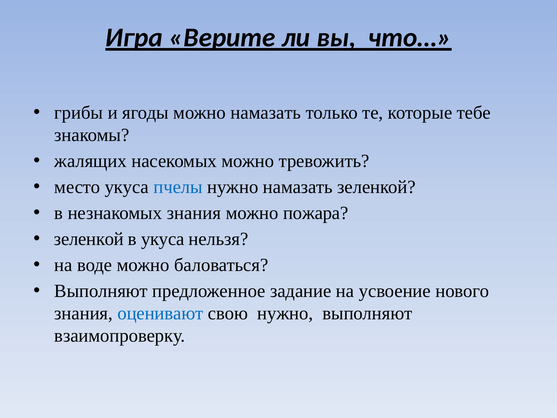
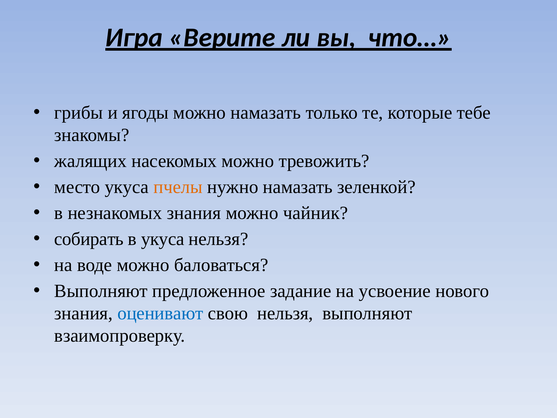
пчелы colour: blue -> orange (178, 187)
пожара: пожара -> чайник (316, 213)
зеленкой: зеленкой -> собирать (89, 239)
свою нужно: нужно -> нельзя (285, 313)
